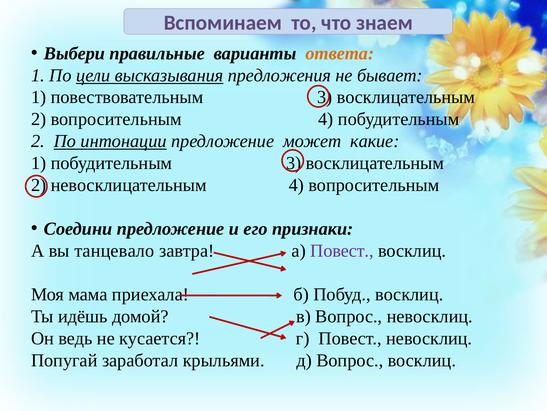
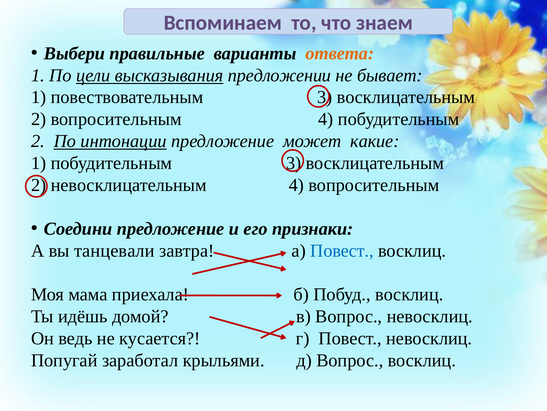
предложения: предложения -> предложении (280, 75)
танцевало: танцевало -> танцевали (114, 250)
Повест colour: purple -> blue (342, 250)
